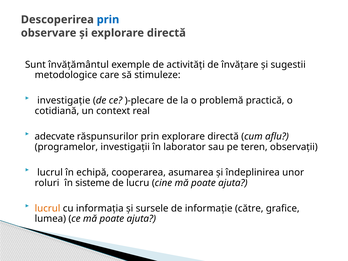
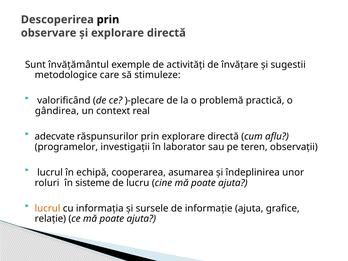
prin colour: blue -> black (108, 20)
investigație: investigație -> valorificând (64, 101)
cotidiană: cotidiană -> gândirea (57, 111)
informație către: către -> ajuta (249, 208)
lumea: lumea -> relație (50, 219)
